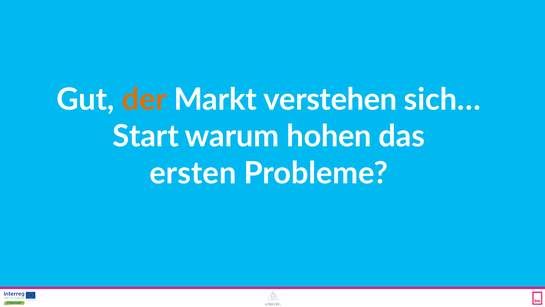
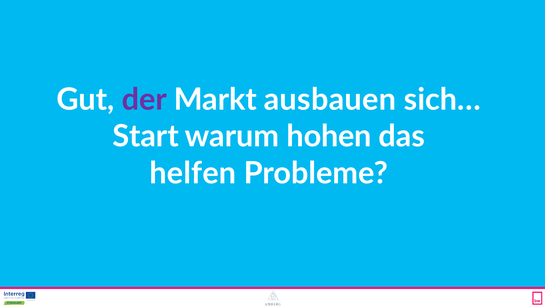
der colour: orange -> purple (144, 99)
verstehen: verstehen -> ausbauen (330, 99)
ersten: ersten -> helfen (193, 173)
